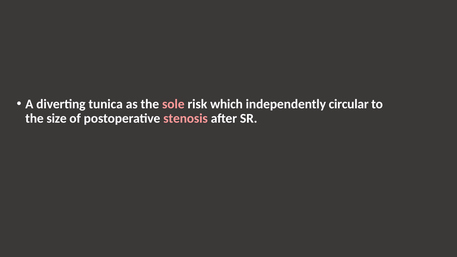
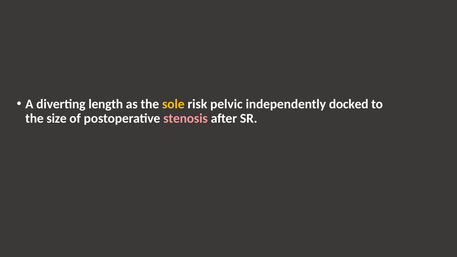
tunica: tunica -> length (106, 104)
sole colour: pink -> yellow (173, 104)
which: which -> pelvic (226, 104)
circular: circular -> docked (349, 104)
